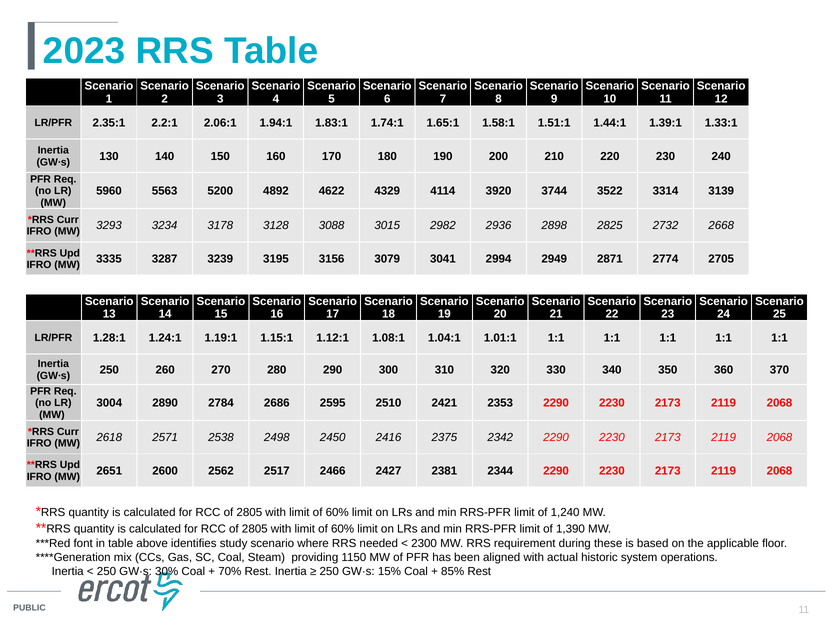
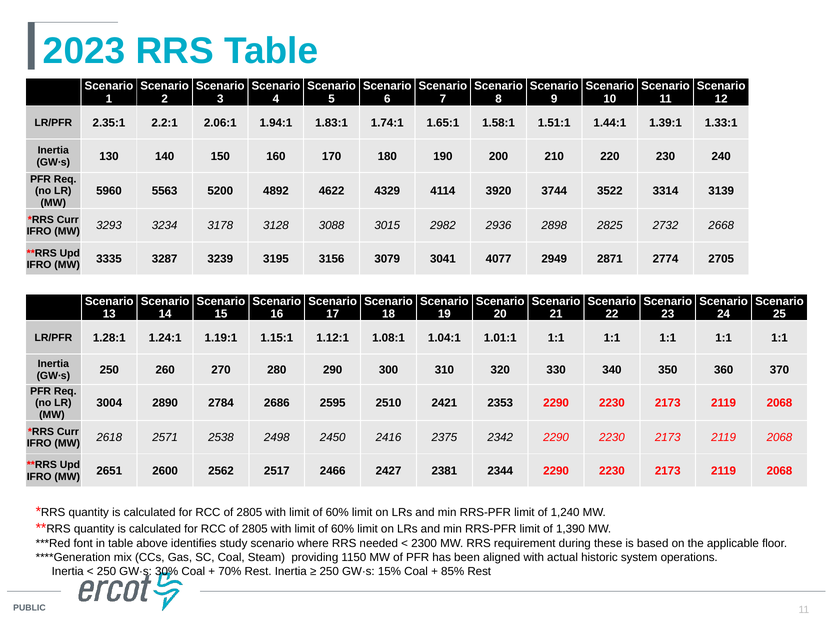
2994: 2994 -> 4077 (499, 259)
